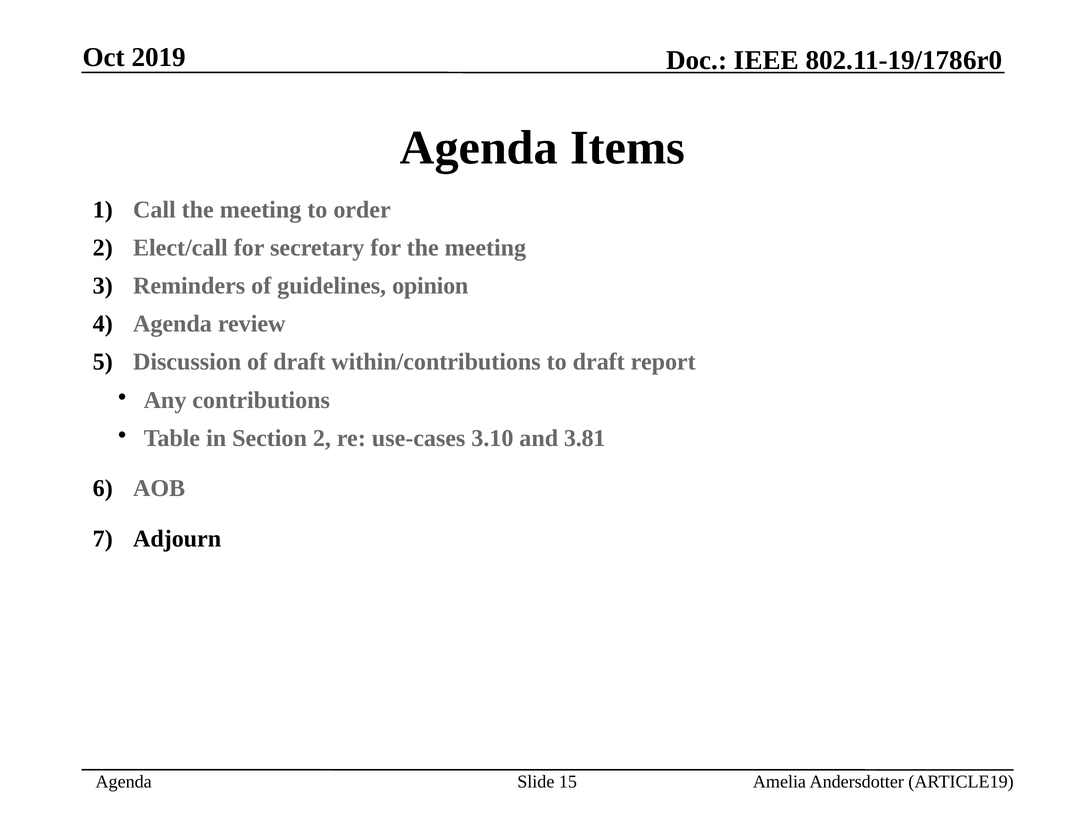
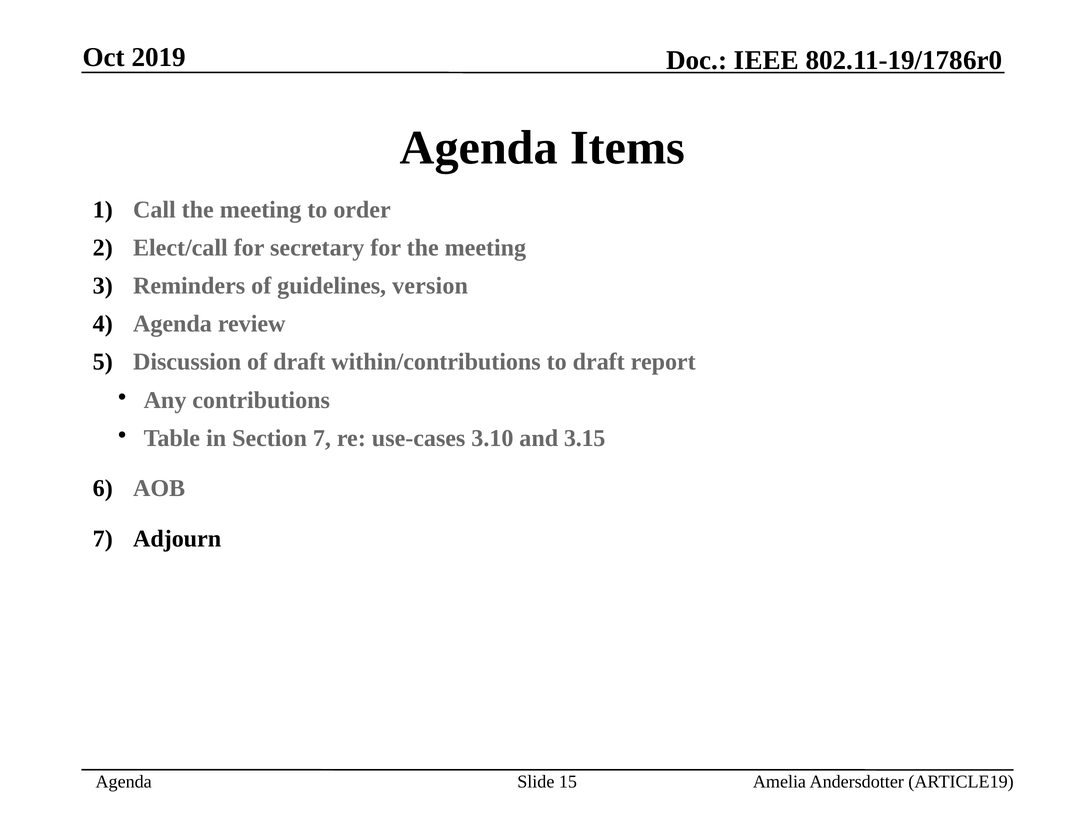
opinion: opinion -> version (430, 286)
Section 2: 2 -> 7 (322, 438)
3.81: 3.81 -> 3.15 (585, 438)
